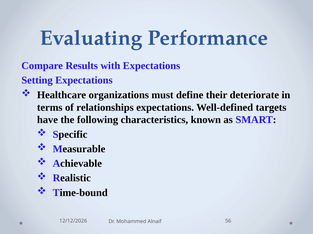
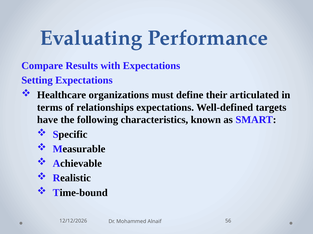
deteriorate: deteriorate -> articulated (254, 95)
